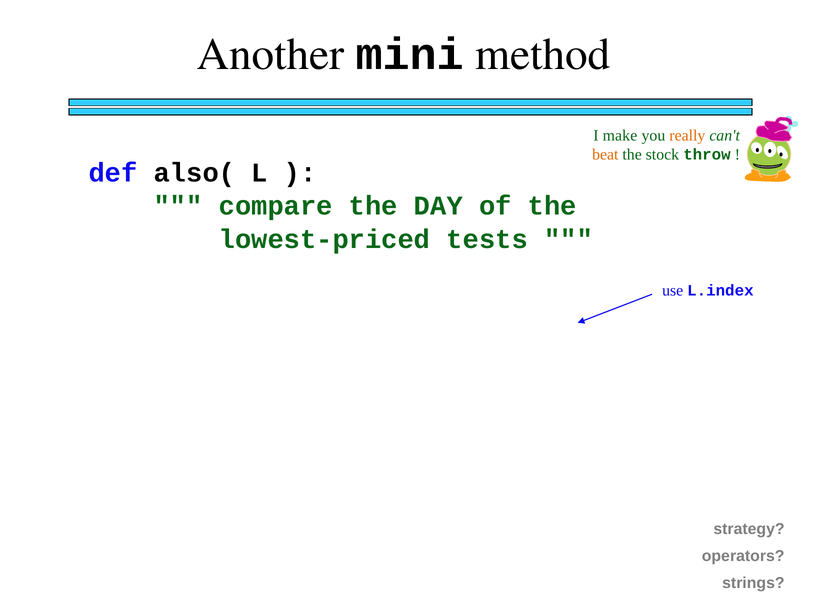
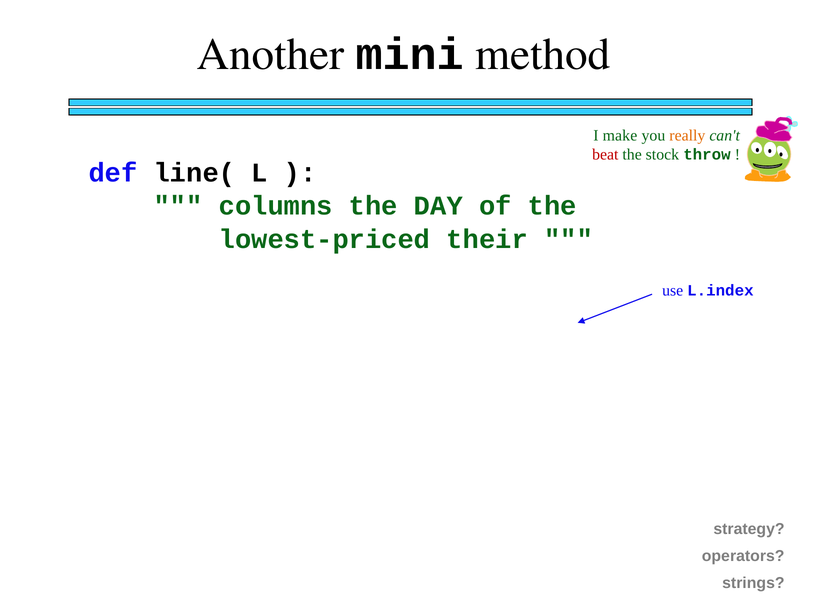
beat colour: orange -> red (605, 155)
also(: also( -> line( (194, 173)
compare: compare -> columns (276, 206)
tests: tests -> their (487, 239)
